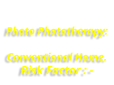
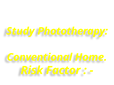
Photo: Photo -> Study (20, 31)
